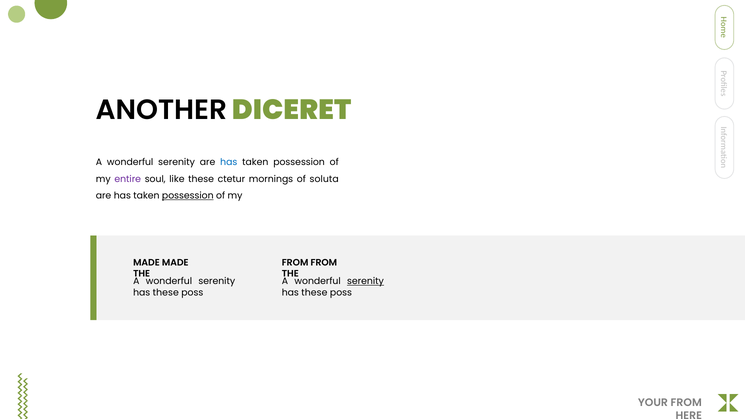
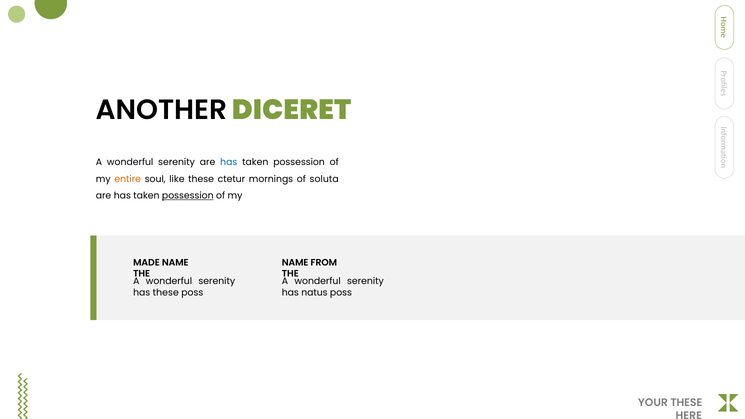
entire colour: purple -> orange (128, 179)
MADE MADE: MADE -> NAME (175, 263)
FROM: FROM -> NAME (295, 263)
serenity underline: present -> none (365, 281)
these: these -> natus (314, 293)
YOUR FROM: FROM -> THESE (686, 403)
